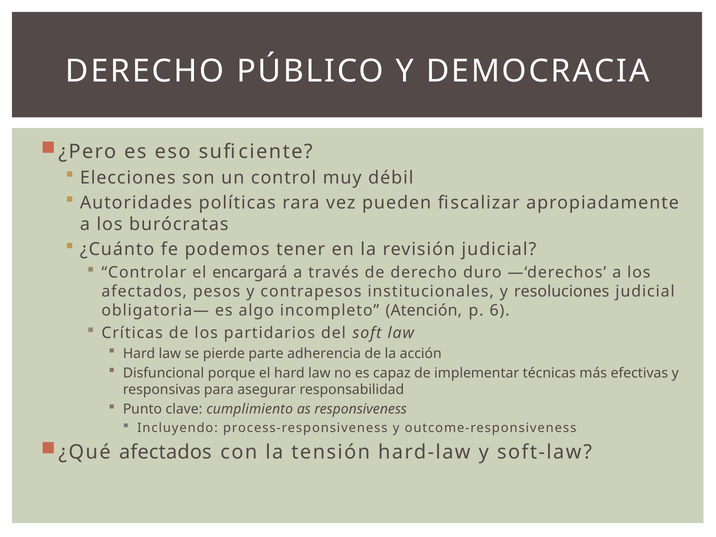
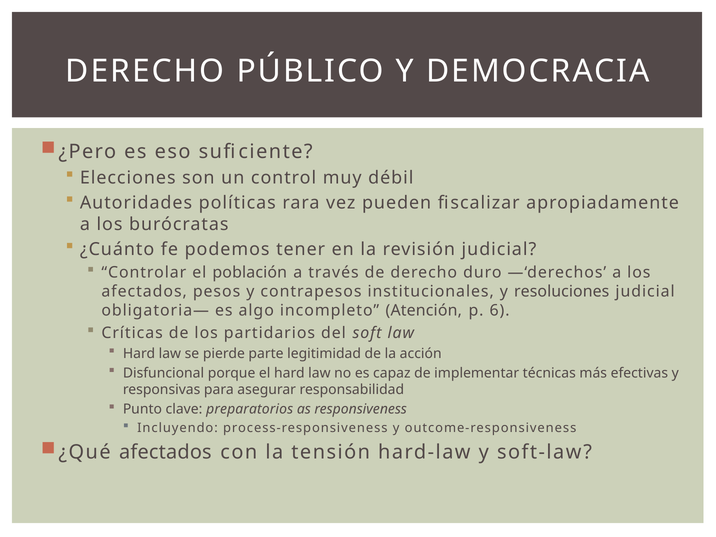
encargará: encargará -> población (250, 273)
adherencia: adherencia -> legitimidad (324, 354)
cumplimiento: cumplimiento -> preparatorios (250, 409)
